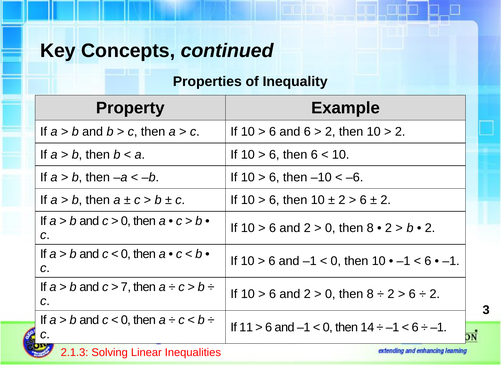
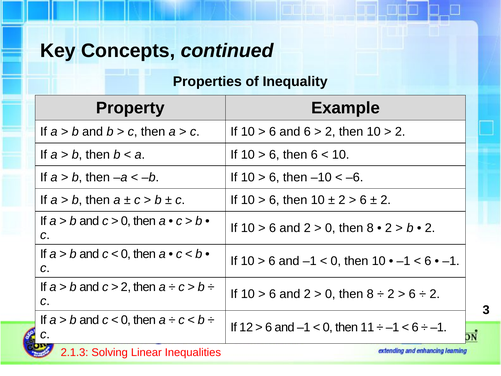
7: 7 -> 2 (126, 287)
11: 11 -> 12 (246, 327)
14: 14 -> 11 (367, 327)
